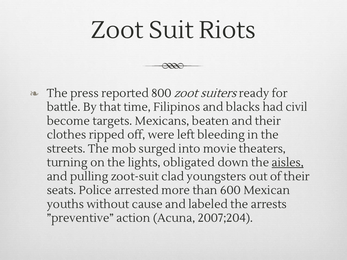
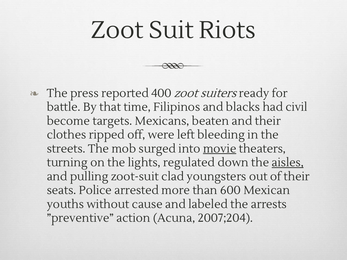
800: 800 -> 400 (161, 93)
movie underline: none -> present (220, 149)
obligated: obligated -> regulated (189, 163)
